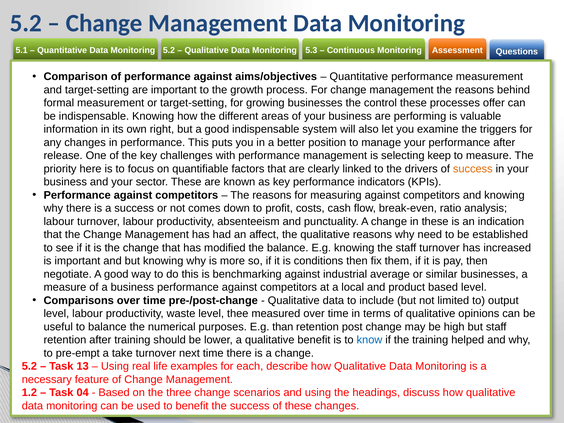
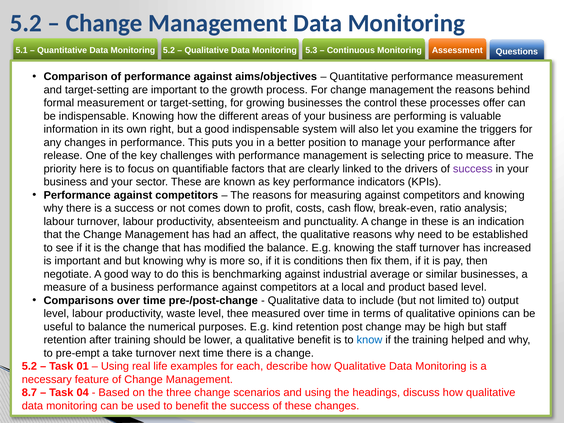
keep: keep -> price (439, 156)
success colour: orange -> purple (473, 169)
than: than -> kind (283, 327)
13: 13 -> 01 (83, 366)
1.2: 1.2 -> 8.7 (29, 393)
